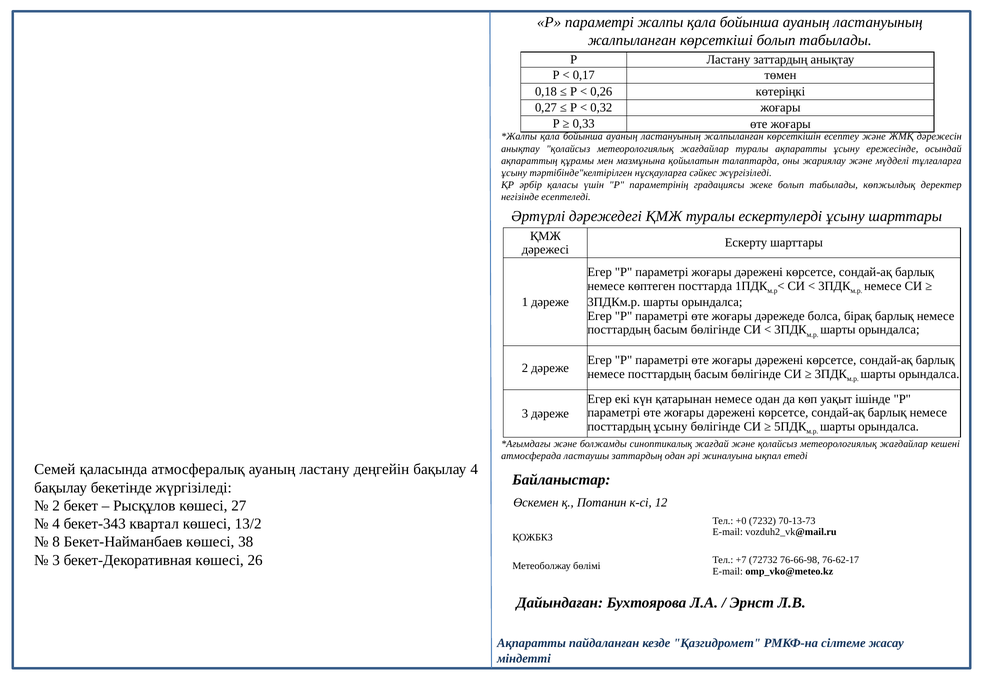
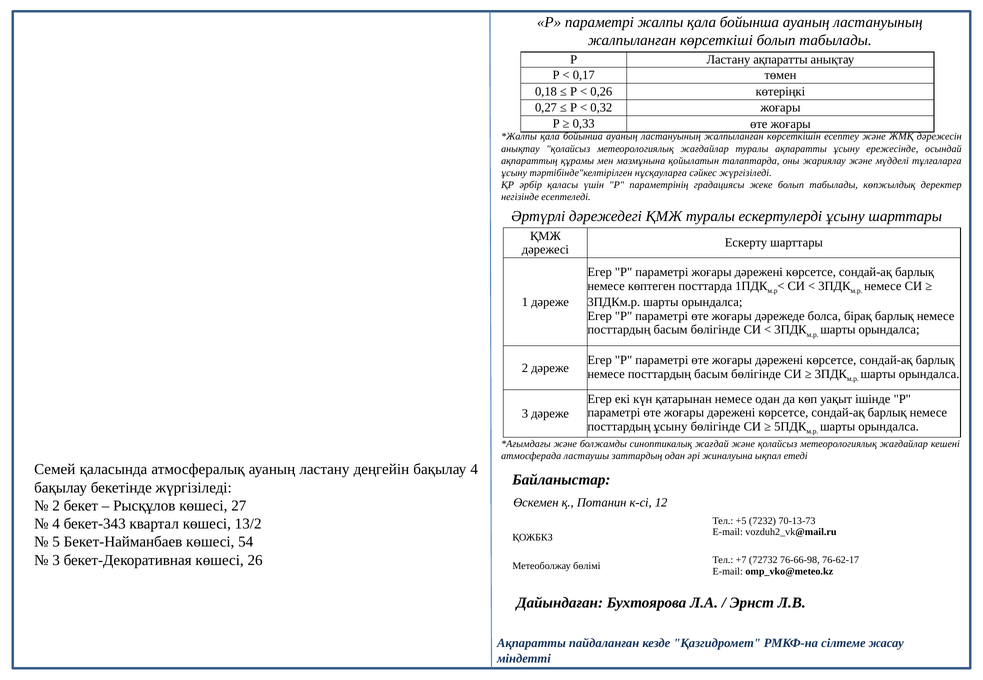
Ластану заттардың: заттардың -> ақпаратты (780, 60)
+0: +0 -> +5 (741, 521)
8: 8 -> 5 (56, 542)
38: 38 -> 54 (246, 542)
